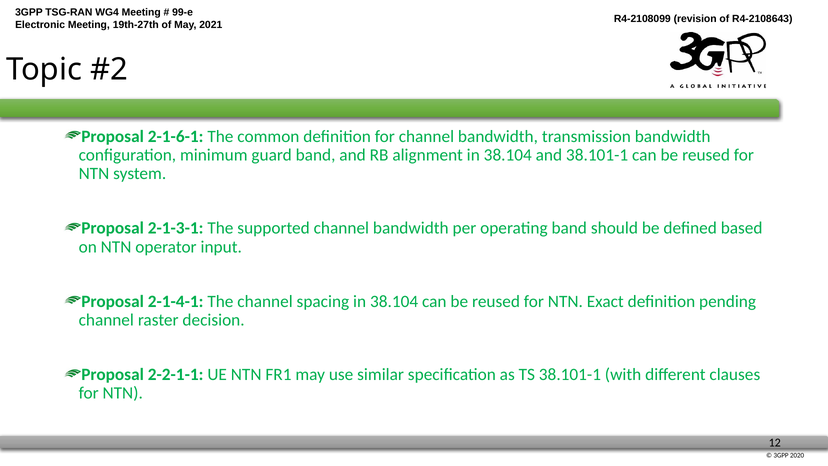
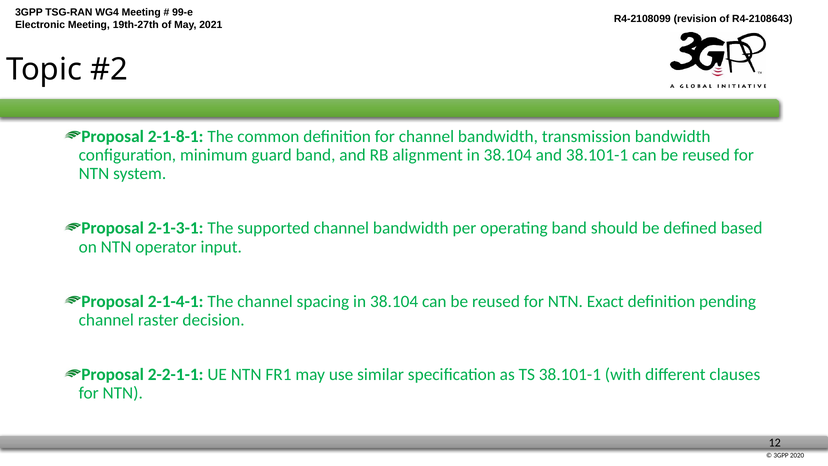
2-1-6-1: 2-1-6-1 -> 2-1-8-1 (176, 136)
